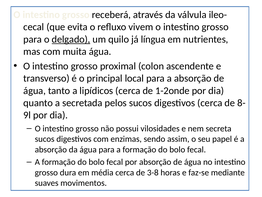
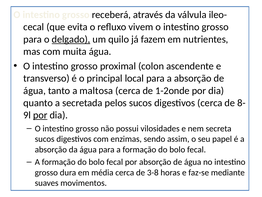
língua: língua -> fazem (153, 39)
lipídicos: lipídicos -> maltosa (96, 90)
por underline: none -> present (40, 115)
